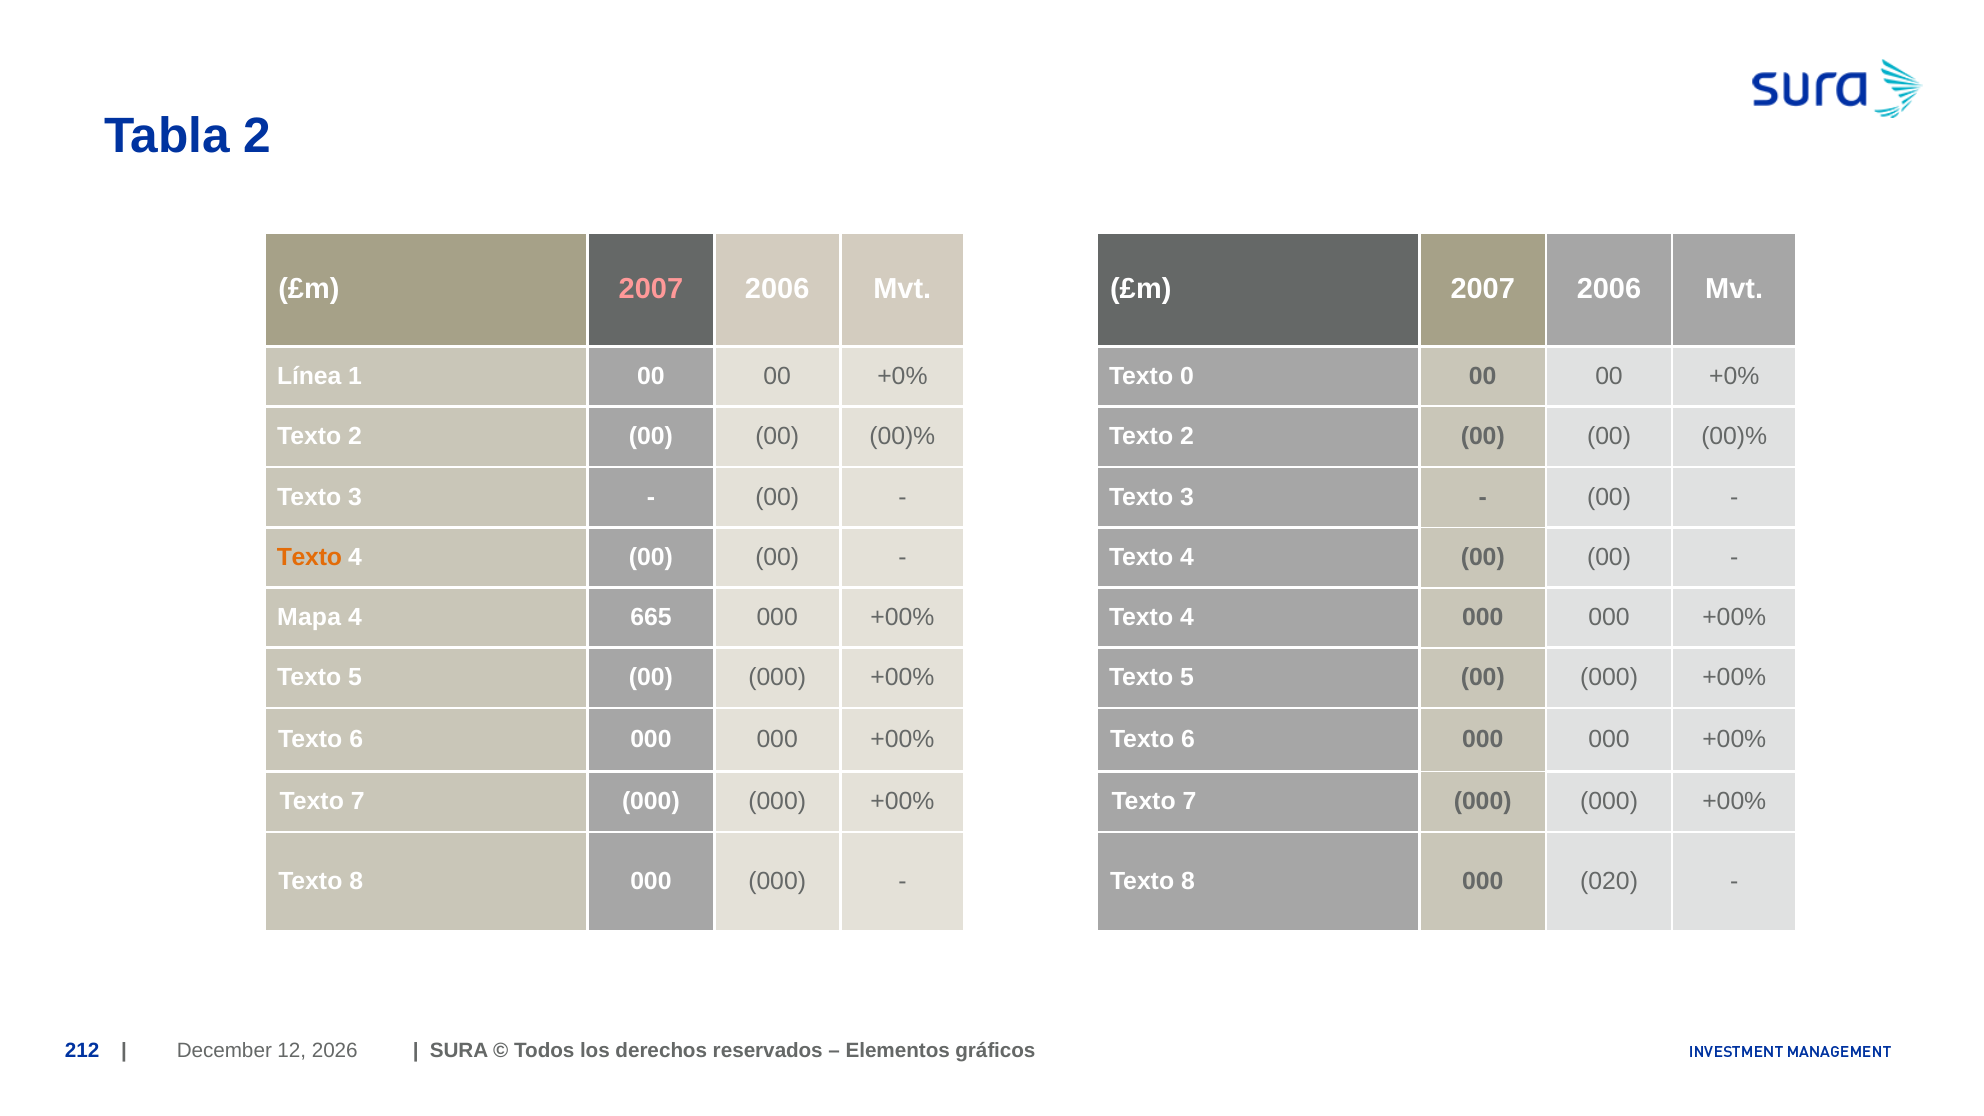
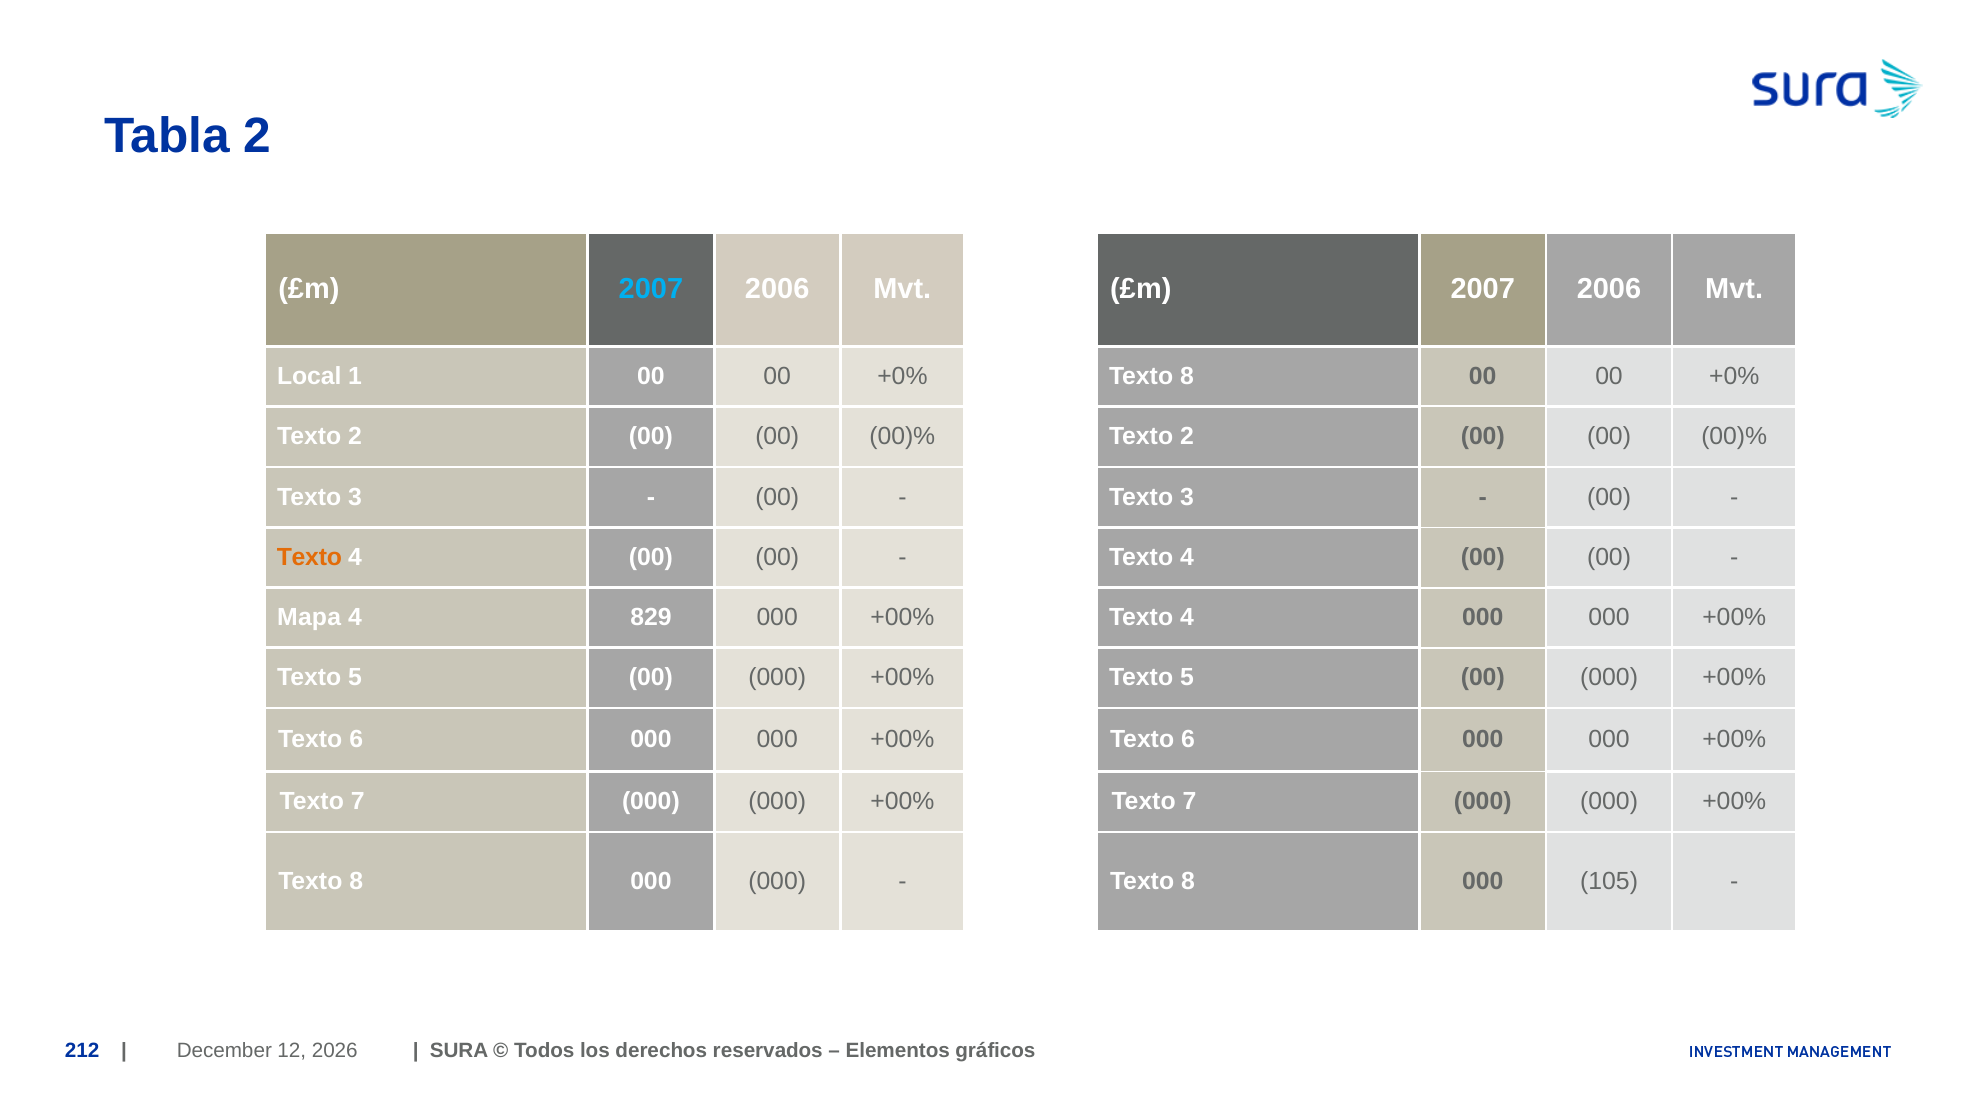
2007 colour: pink -> light blue (651, 289)
Línea: Línea -> Local (309, 376)
0: 0 -> 8 (1187, 376)
665: 665 -> 829 (651, 618)
020: 020 -> 105 (1609, 882)
